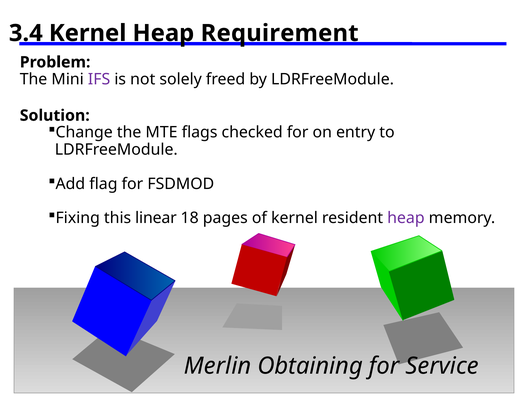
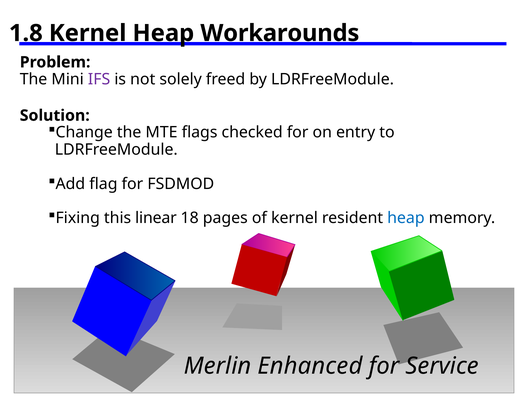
3.4: 3.4 -> 1.8 (26, 33)
Requirement: Requirement -> Workarounds (280, 33)
heap colour: purple -> blue (406, 218)
Obtaining: Obtaining -> Enhanced (310, 366)
